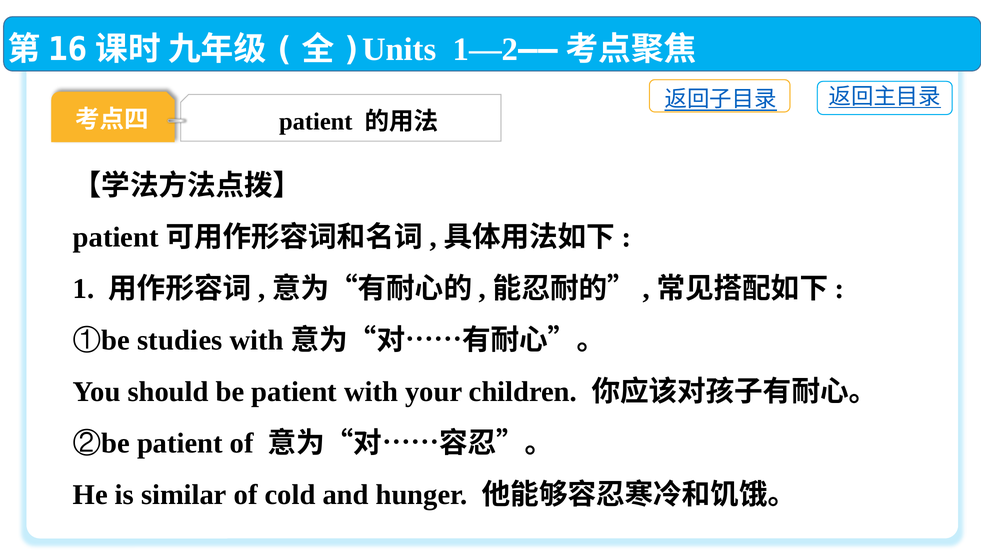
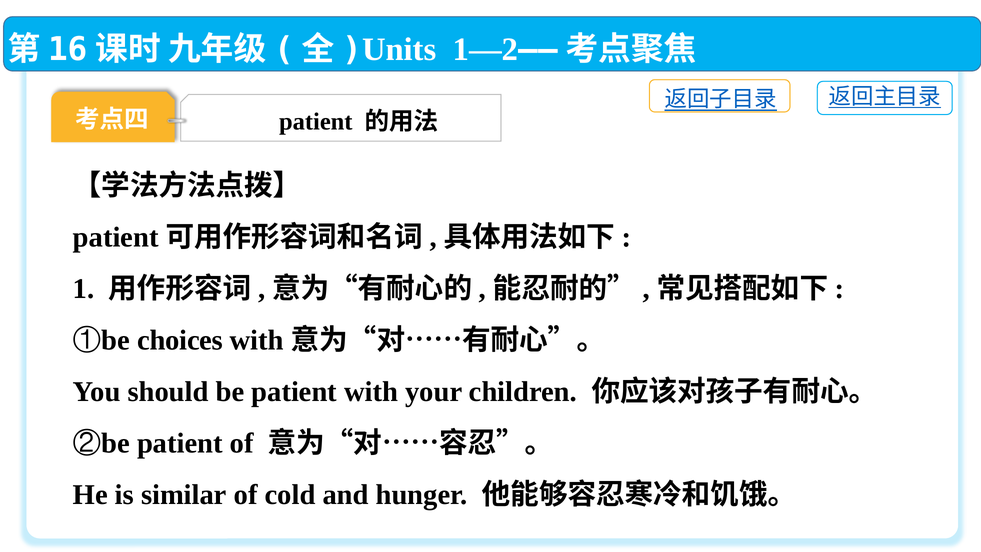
studies: studies -> choices (180, 340)
